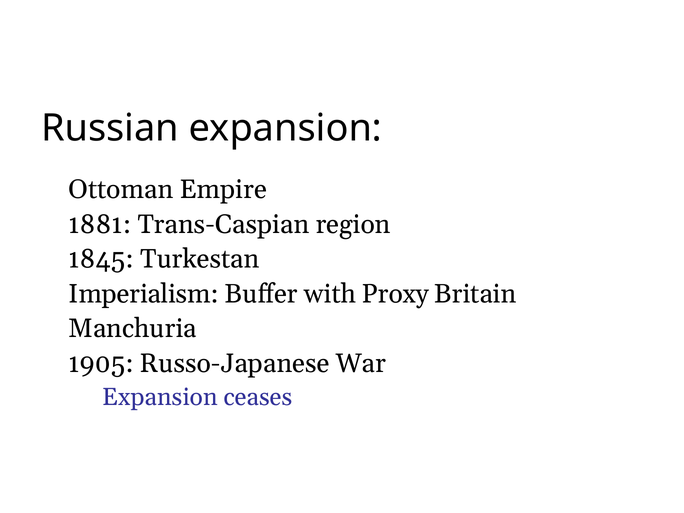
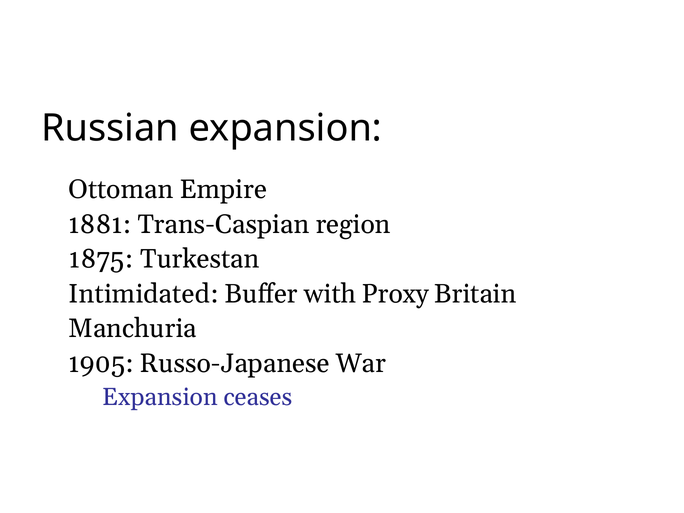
1845: 1845 -> 1875 (101, 259)
Imperialism: Imperialism -> Intimidated (143, 294)
